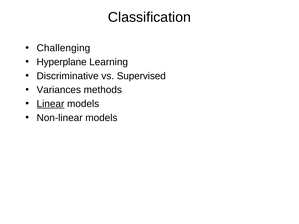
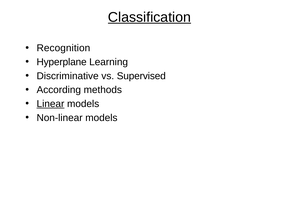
Classification underline: none -> present (149, 17)
Challenging: Challenging -> Recognition (63, 48)
Variances: Variances -> According (59, 90)
